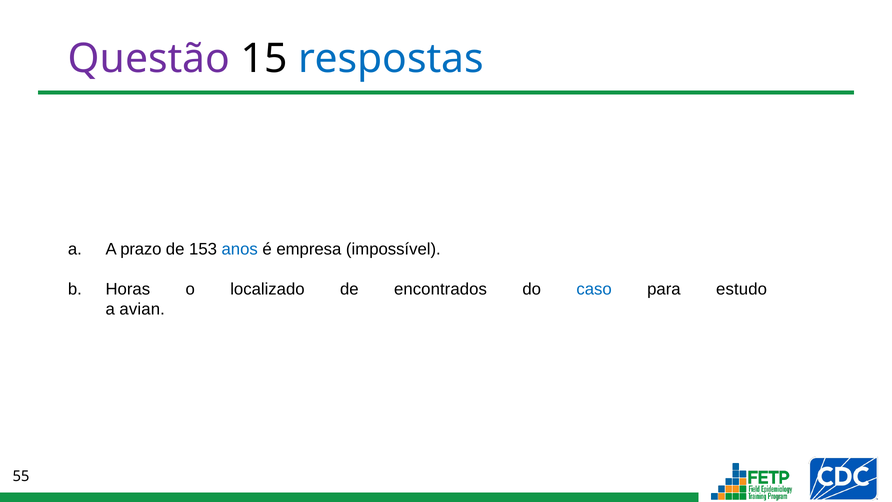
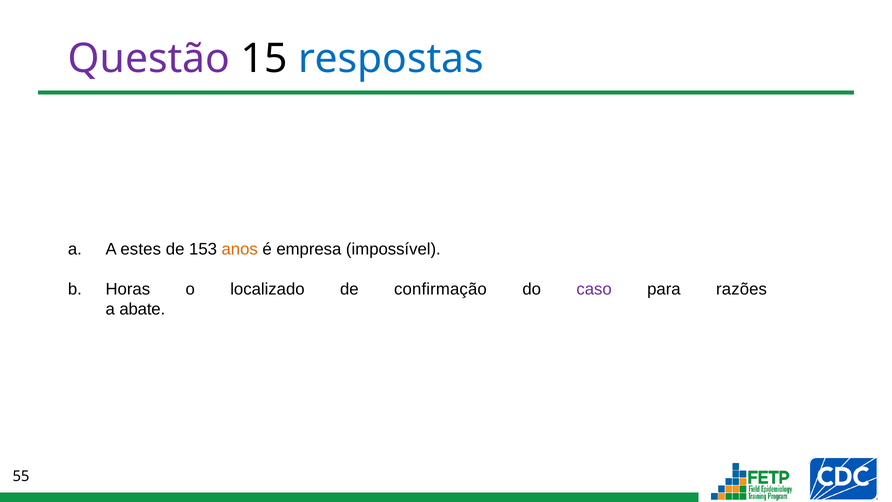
prazo: prazo -> estes (141, 249)
anos colour: blue -> orange (240, 249)
encontrados: encontrados -> confirmação (440, 289)
caso colour: blue -> purple (594, 289)
estudo: estudo -> razões (742, 289)
avian: avian -> abate (142, 309)
